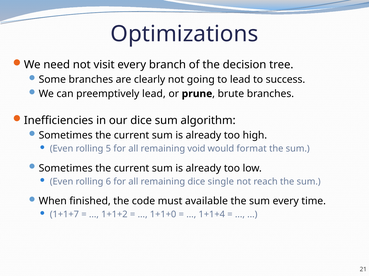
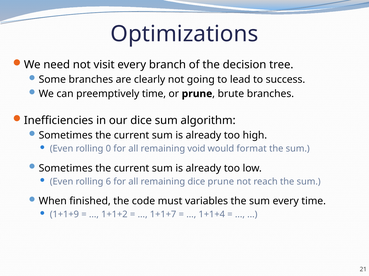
preemptively lead: lead -> time (154, 94)
5: 5 -> 0 (108, 149)
dice single: single -> prune (221, 182)
available: available -> variables (207, 202)
1+1+7: 1+1+7 -> 1+1+9 (64, 215)
1+1+0: 1+1+0 -> 1+1+7 (163, 215)
